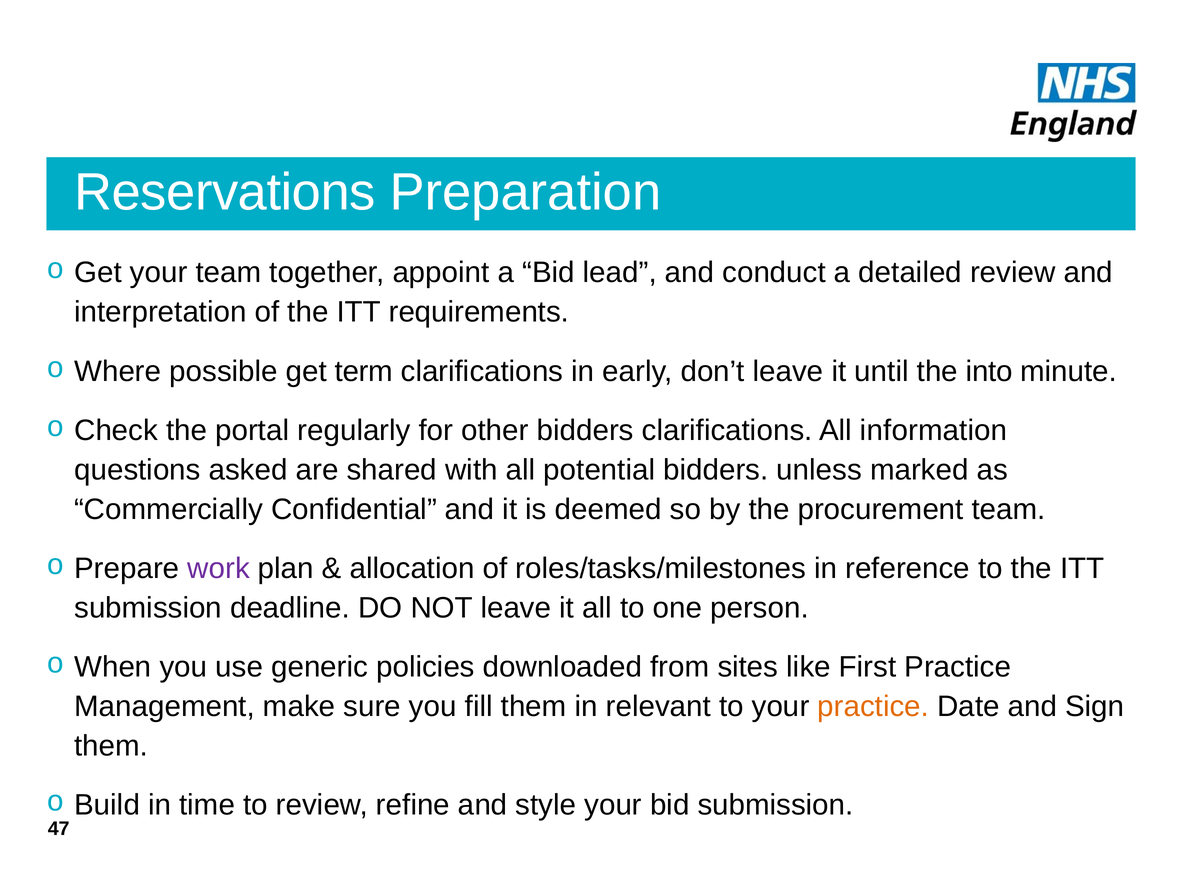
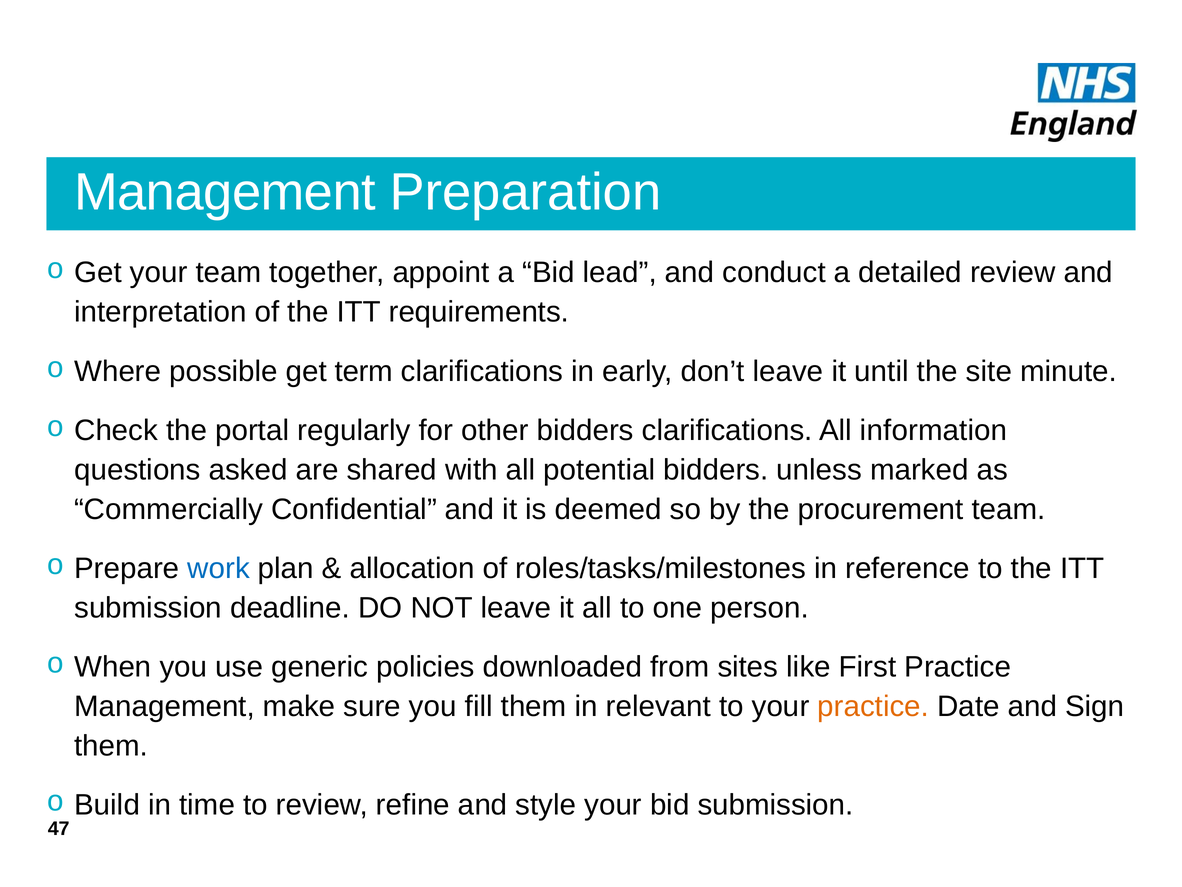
Reservations: Reservations -> Management (225, 192)
into: into -> site (989, 371)
work colour: purple -> blue (219, 568)
